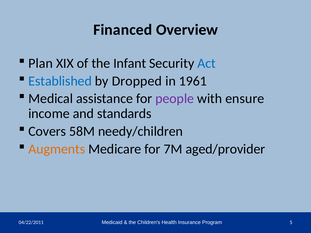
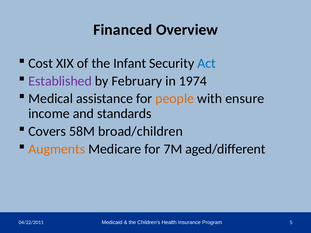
Plan: Plan -> Cost (41, 63)
Established colour: blue -> purple (60, 81)
Dropped: Dropped -> February (137, 81)
1961: 1961 -> 1974 (193, 81)
people colour: purple -> orange (175, 99)
needy/children: needy/children -> broad/children (140, 131)
aged/provider: aged/provider -> aged/different (225, 149)
